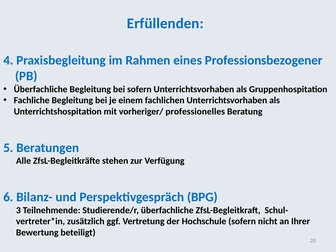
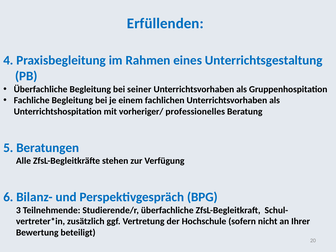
Professionsbezogener: Professionsbezogener -> Unterrichtsgestaltung (264, 60)
bei sofern: sofern -> seiner (139, 89)
